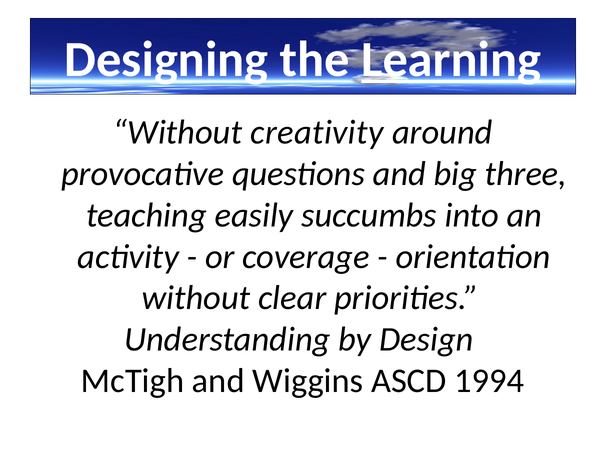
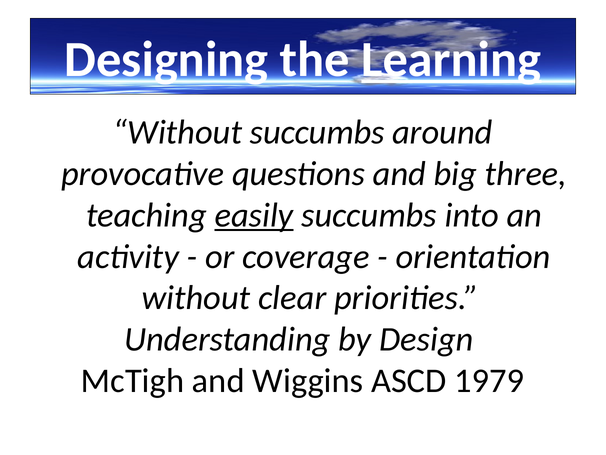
Without creativity: creativity -> succumbs (317, 132)
easily underline: none -> present (254, 215)
1994: 1994 -> 1979 (489, 381)
